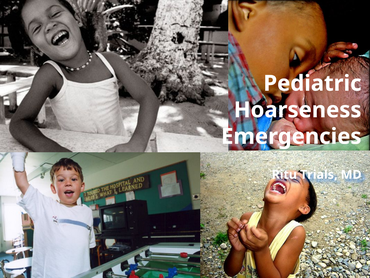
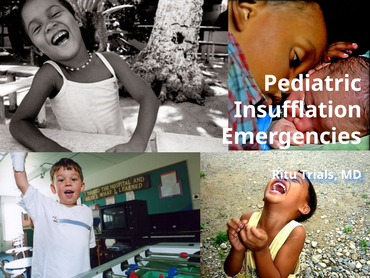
Hoarseness: Hoarseness -> Insufflation (298, 110)
